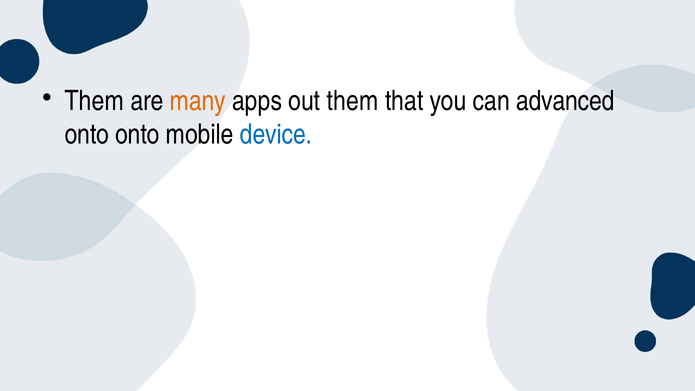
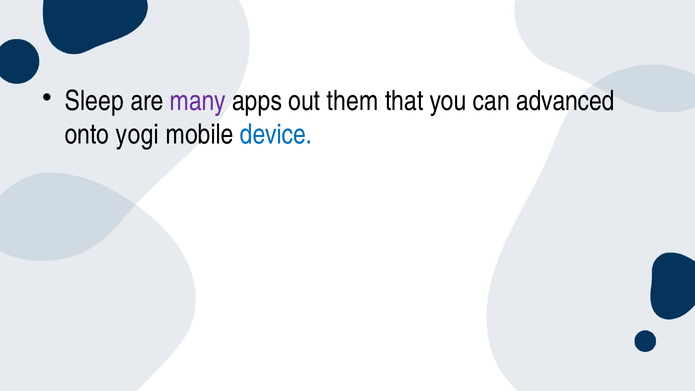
Them: Them -> Sleep (94, 101)
many colour: orange -> purple (198, 101)
onto onto: onto -> yogi (137, 135)
